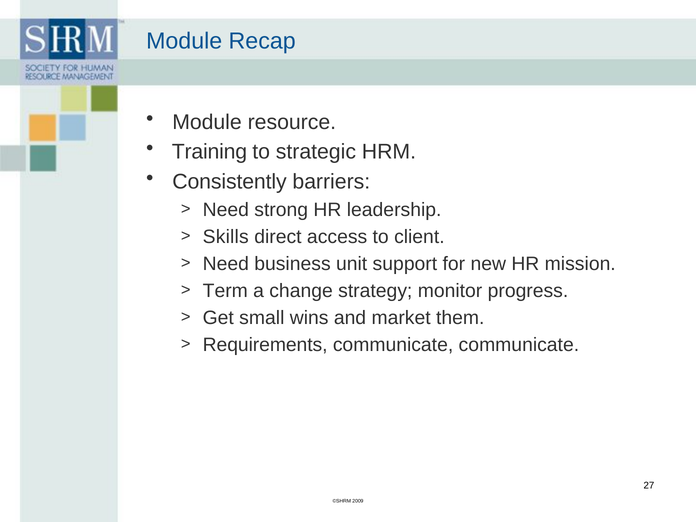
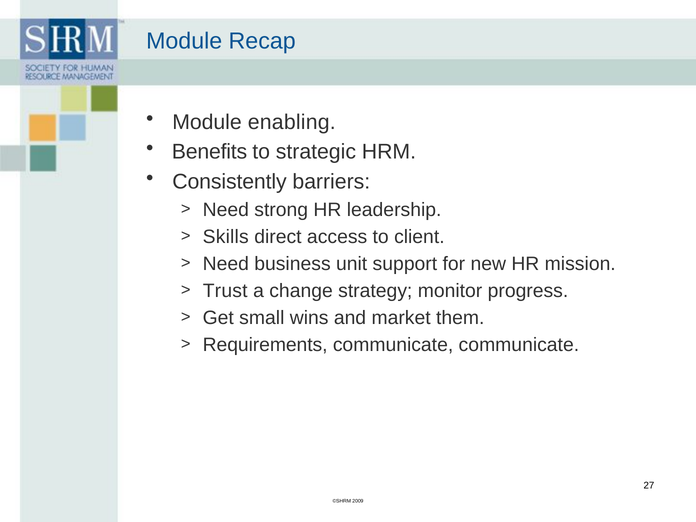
resource: resource -> enabling (292, 122)
Training: Training -> Benefits (209, 152)
Term: Term -> Trust (225, 291)
